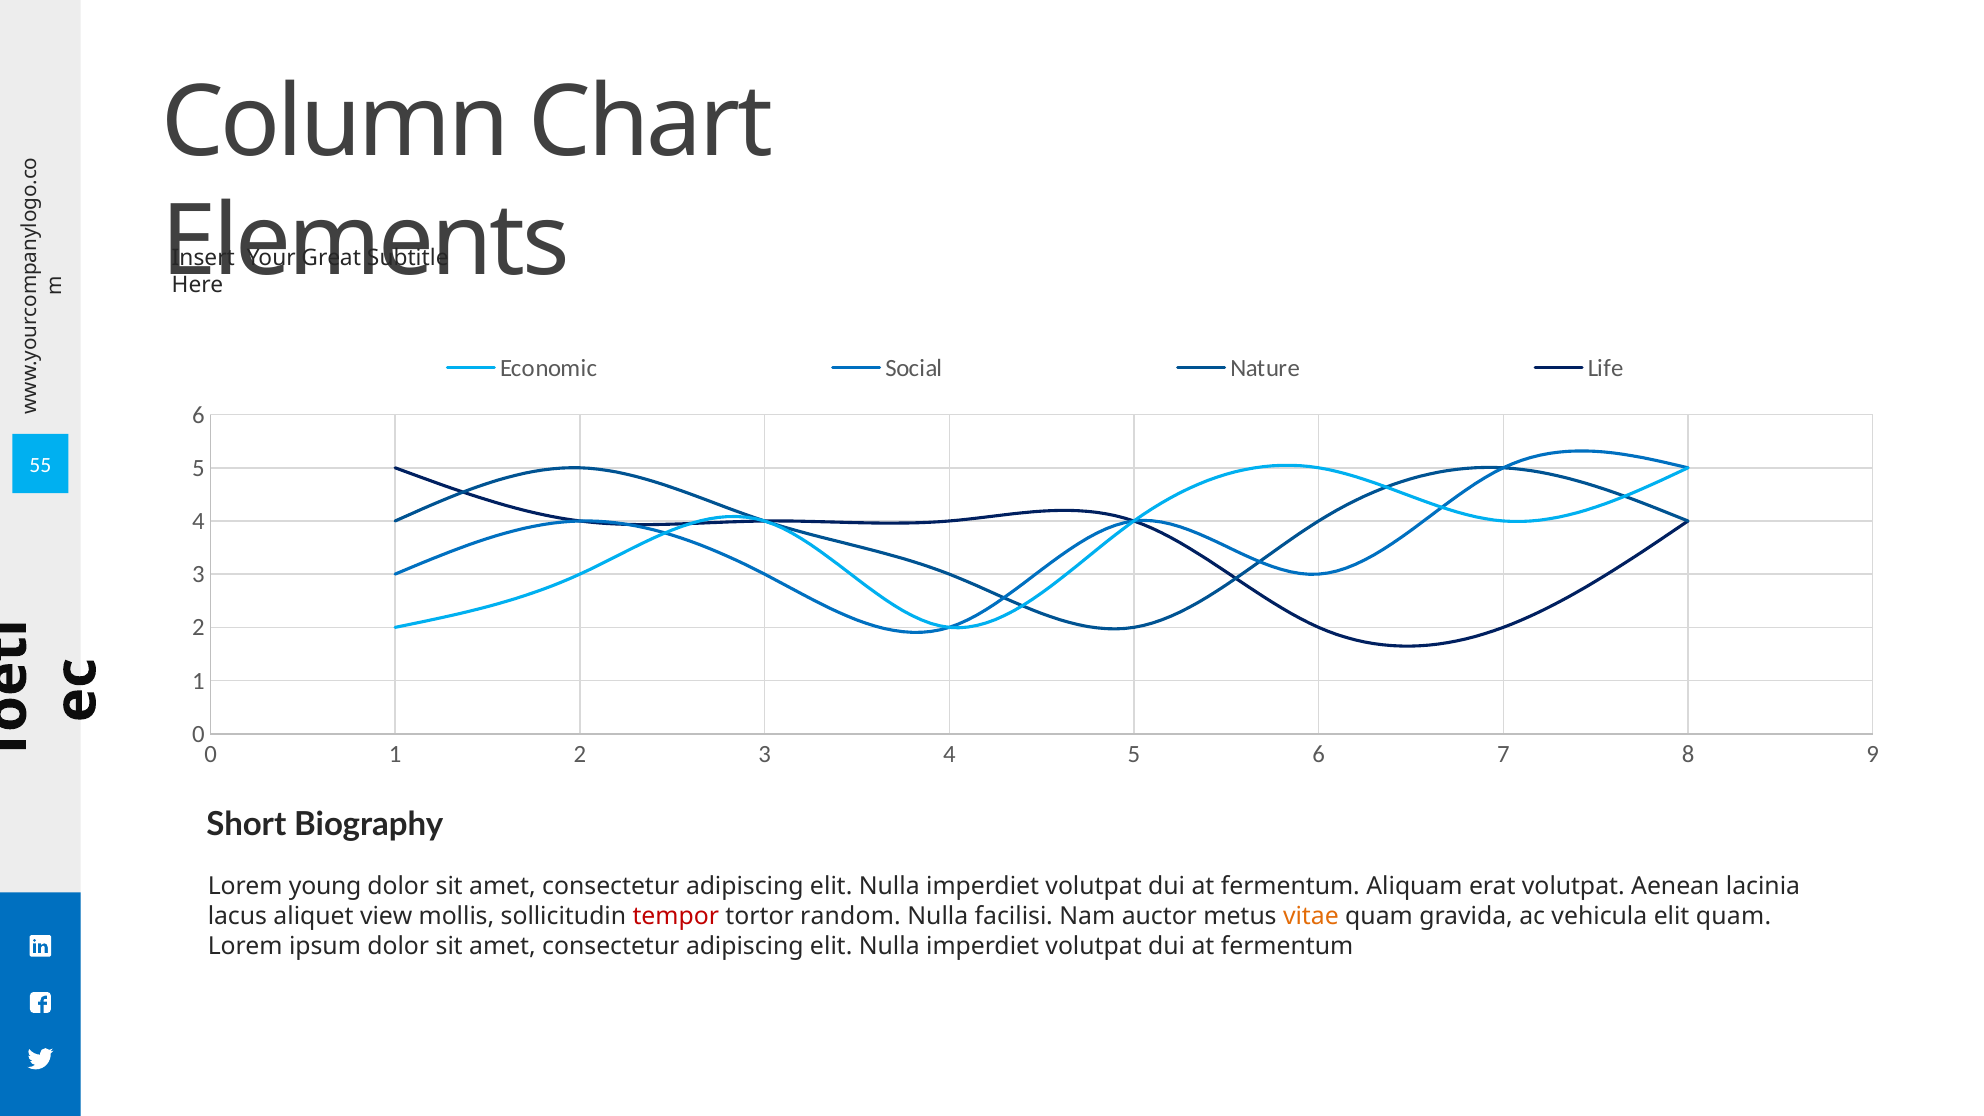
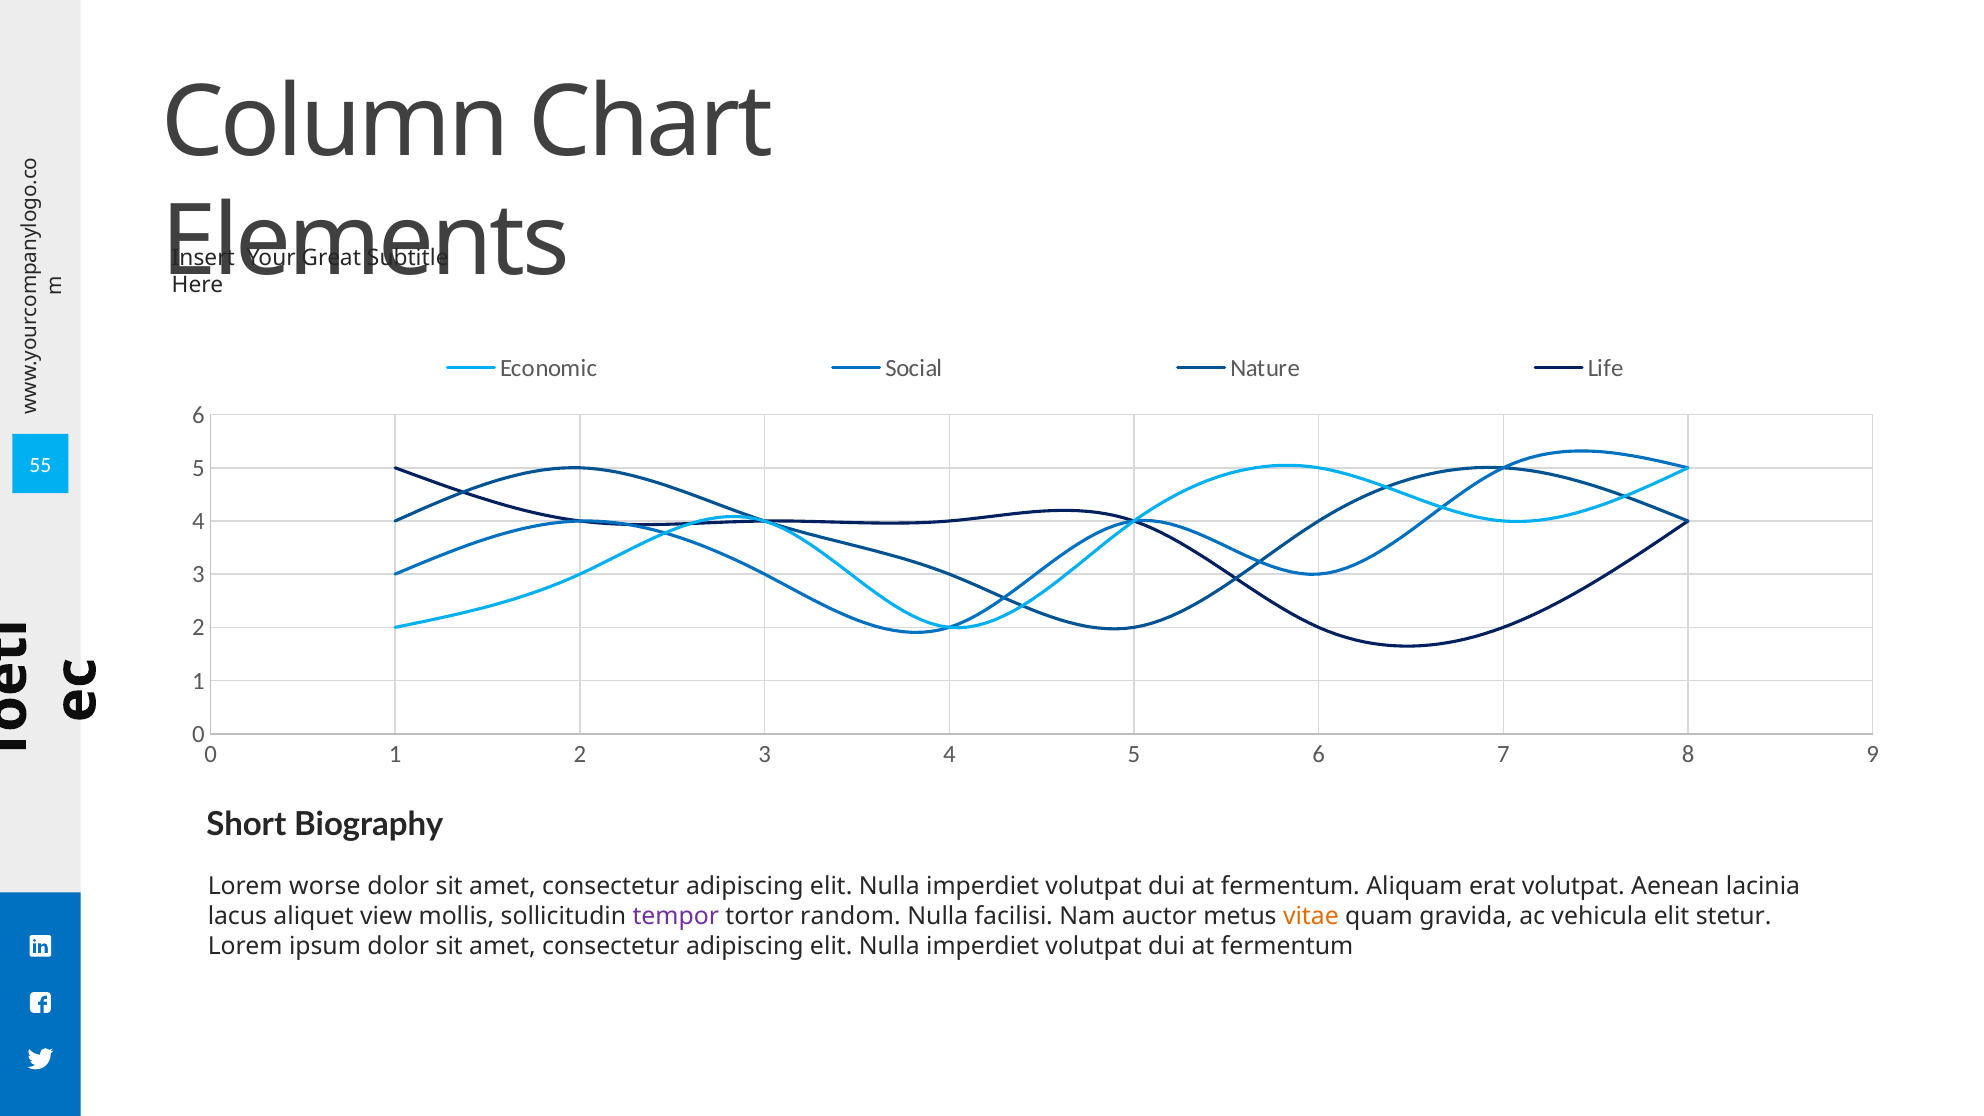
young: young -> worse (325, 887)
tempor colour: red -> purple (676, 916)
elit quam: quam -> stetur (1734, 916)
